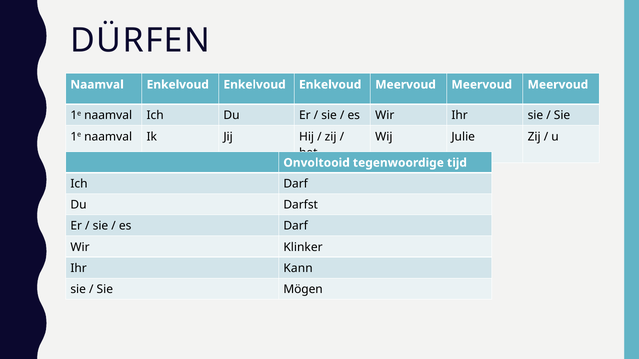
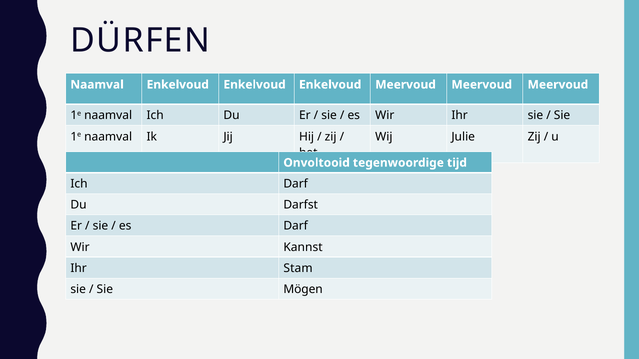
Klinker: Klinker -> Kannst (303, 247)
Kann: Kann -> Stam (298, 269)
